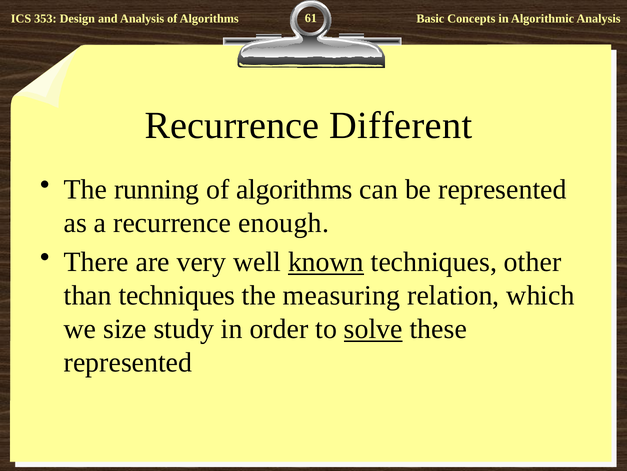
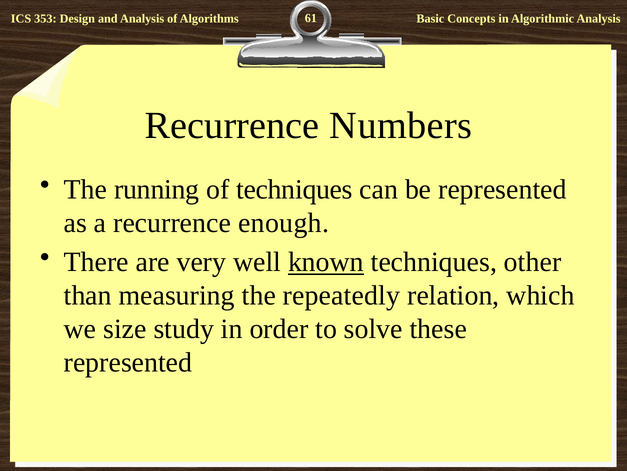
Different: Different -> Numbers (401, 125)
algorithms: algorithms -> techniques (295, 189)
than techniques: techniques -> measuring (177, 295)
measuring: measuring -> repeatedly (342, 295)
solve underline: present -> none (373, 329)
